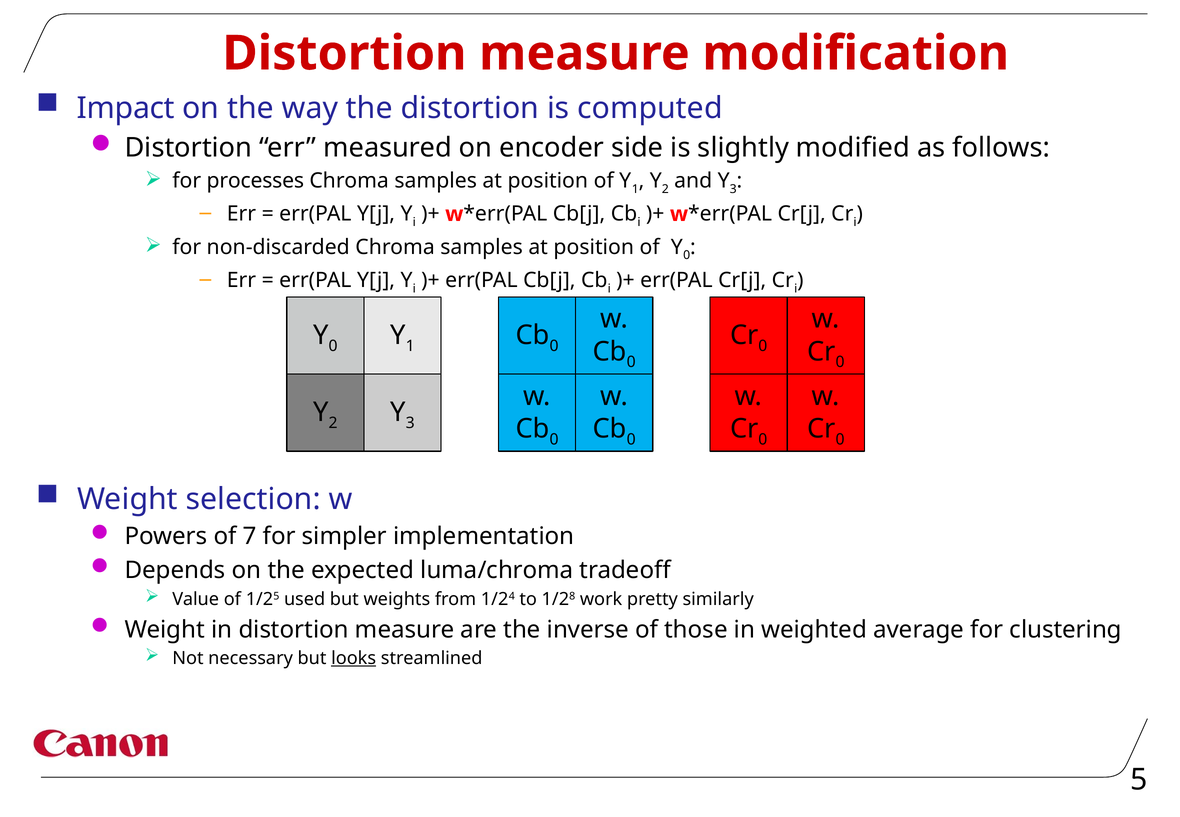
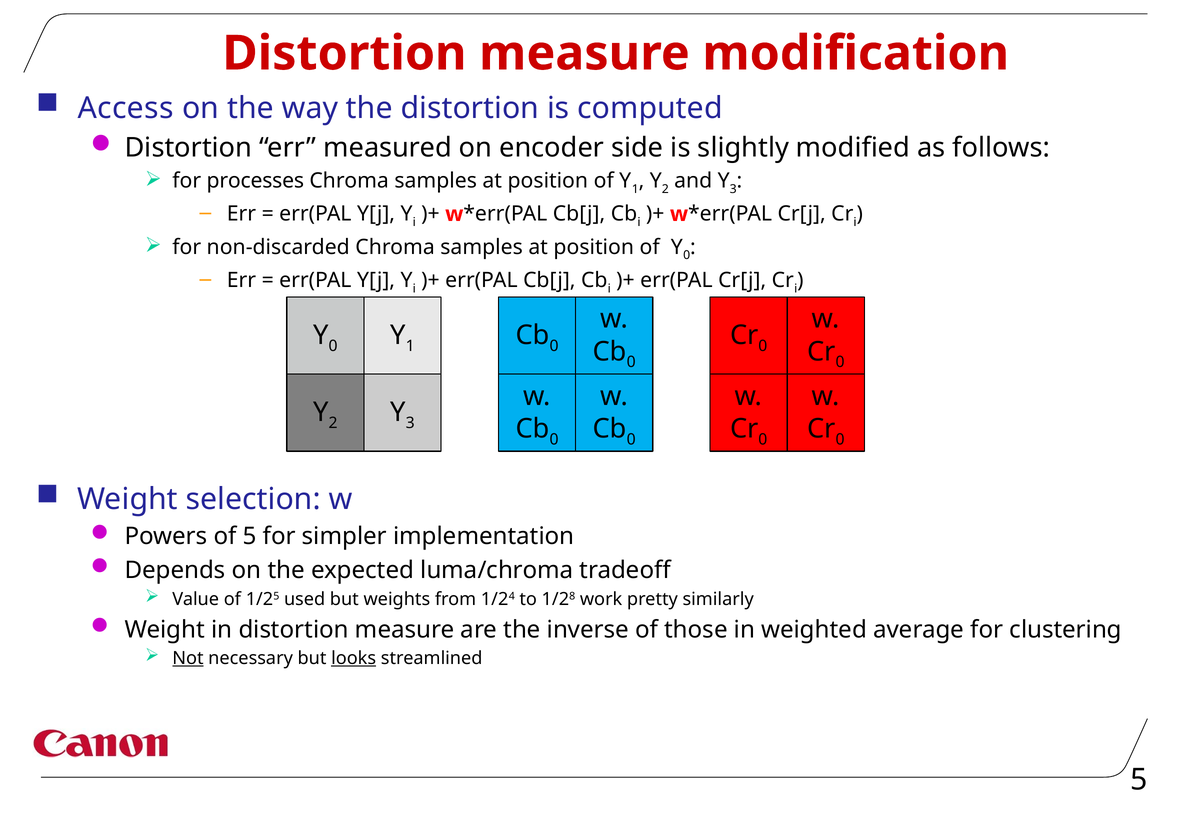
Impact: Impact -> Access (126, 108)
of 7: 7 -> 5 (250, 536)
Not underline: none -> present (188, 658)
